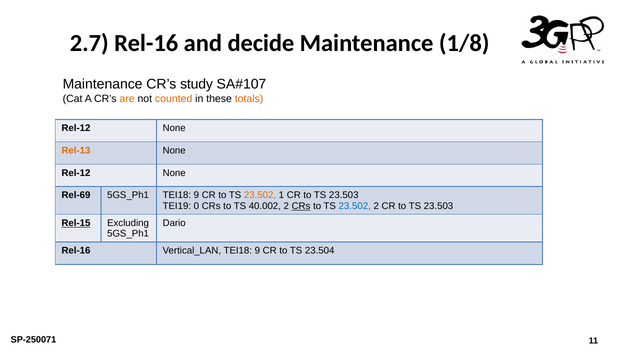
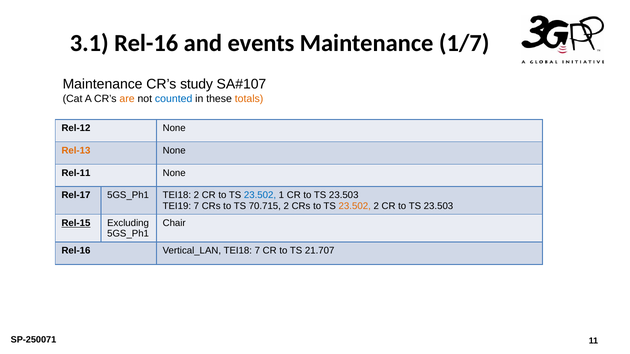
2.7: 2.7 -> 3.1 (89, 43)
decide: decide -> events (261, 43)
1/8: 1/8 -> 1/7 (464, 43)
counted colour: orange -> blue (174, 99)
Rel-12: Rel-12 -> Rel-11 (76, 173)
Rel-69: Rel-69 -> Rel-17 (76, 195)
9: 9 -> 2 (196, 195)
23.502 colour: orange -> blue (260, 195)
TEI19 0: 0 -> 7 (196, 206)
40.002: 40.002 -> 70.715 (265, 206)
CRs underline: present -> none (301, 206)
23.502 colour: blue -> orange (355, 206)
Dario: Dario -> Chair (174, 223)
9: 9 -> 7 (257, 251)
23.504: 23.504 -> 21.707 (320, 251)
